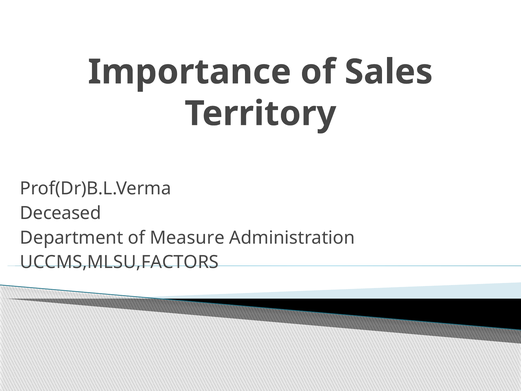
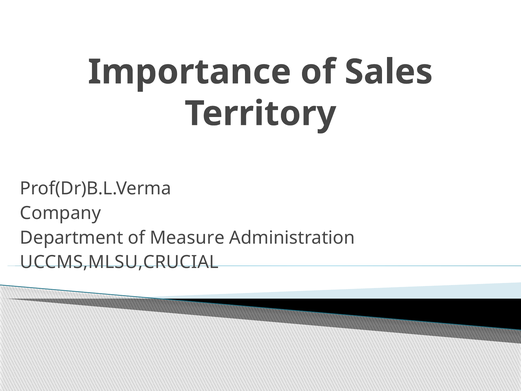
Deceased: Deceased -> Company (60, 213)
UCCMS,MLSU,FACTORS: UCCMS,MLSU,FACTORS -> UCCMS,MLSU,CRUCIAL (119, 262)
